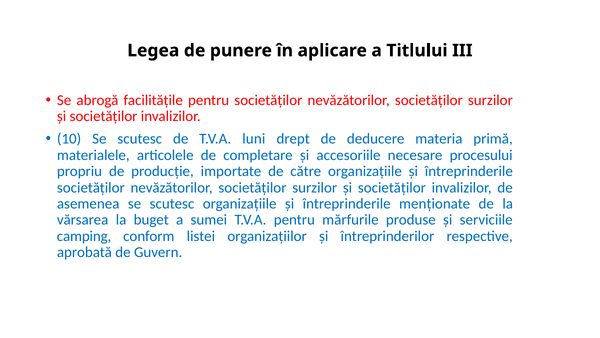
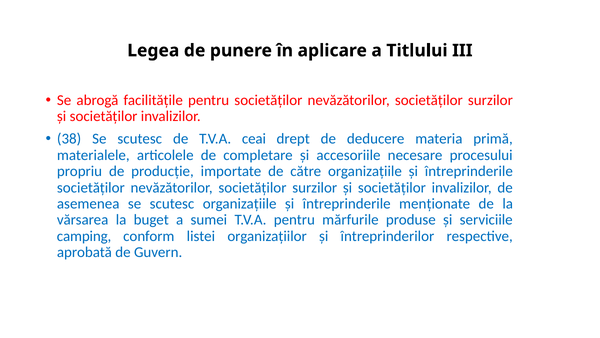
10: 10 -> 38 (69, 139)
luni: luni -> ceai (254, 139)
